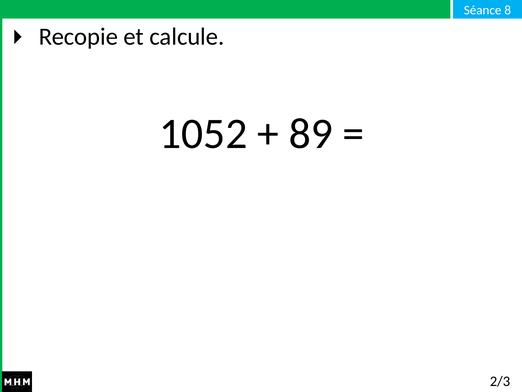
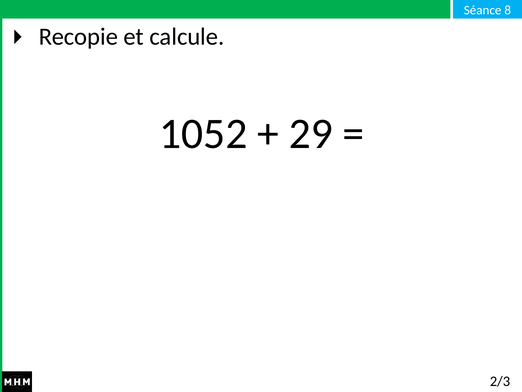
89: 89 -> 29 (311, 134)
